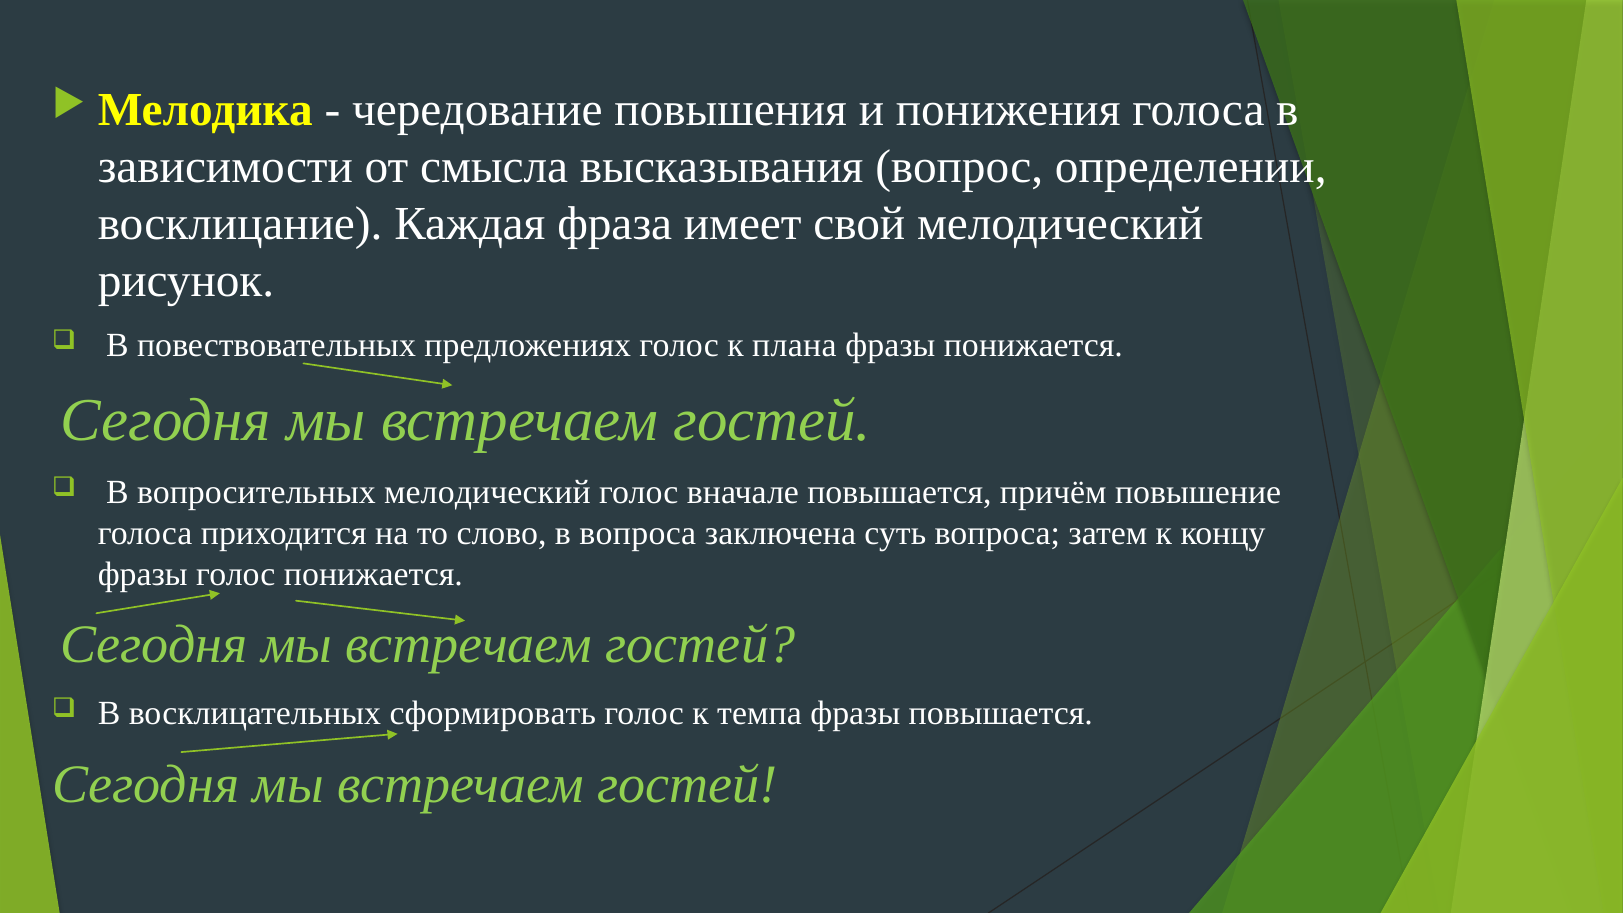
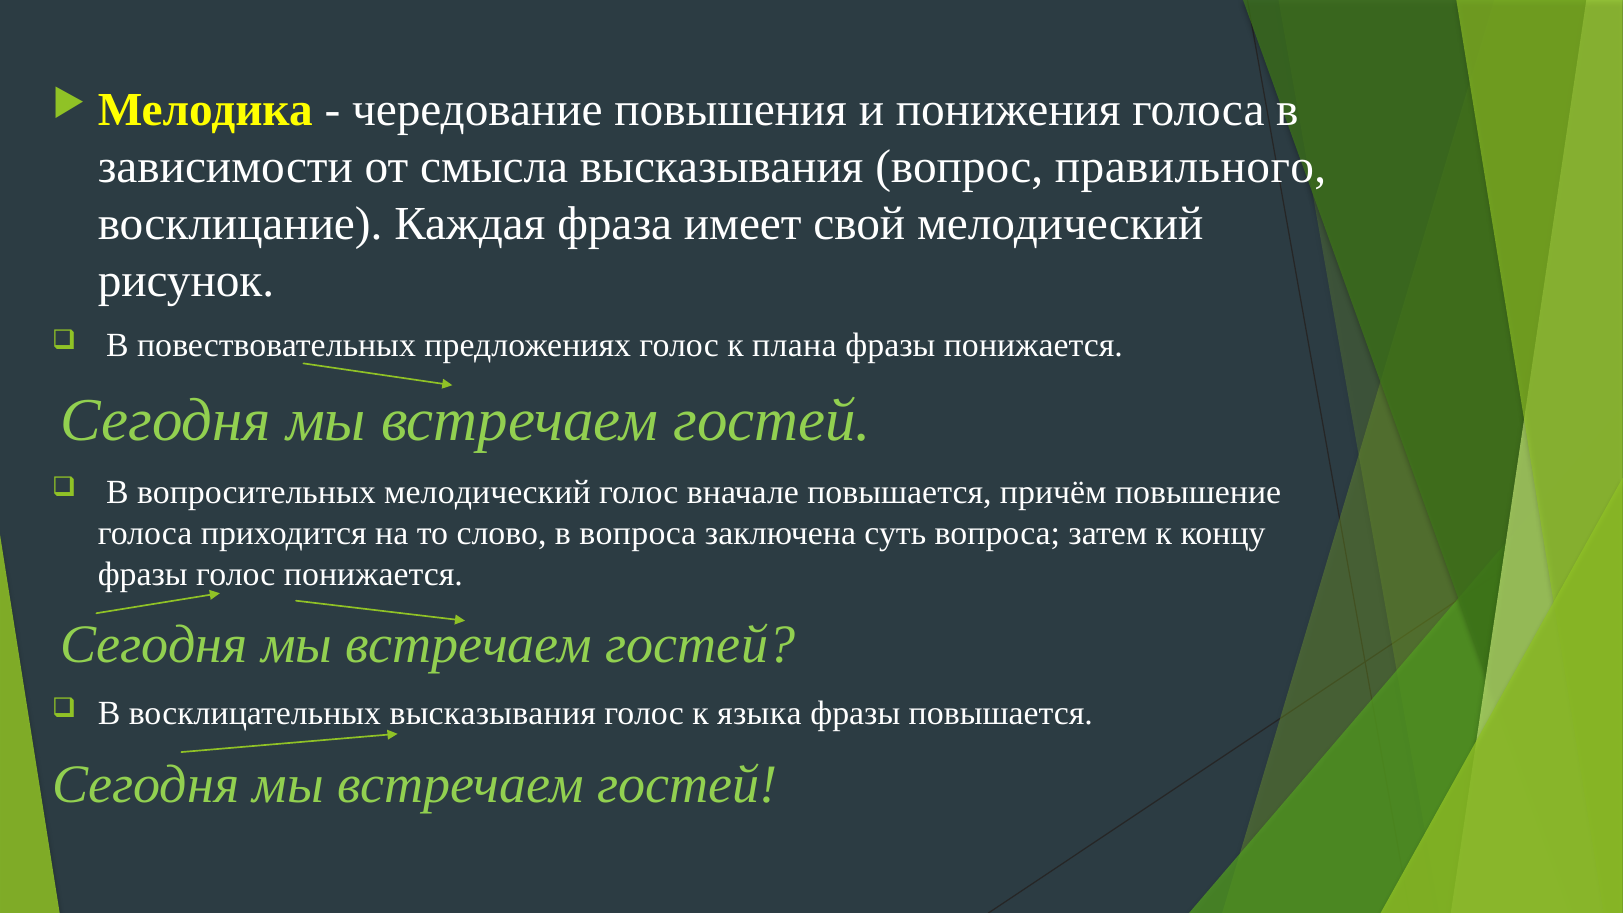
определении: определении -> правильного (1191, 167)
восклицательных сформировать: сформировать -> высказывания (493, 713)
темпа: темпа -> языка (759, 713)
